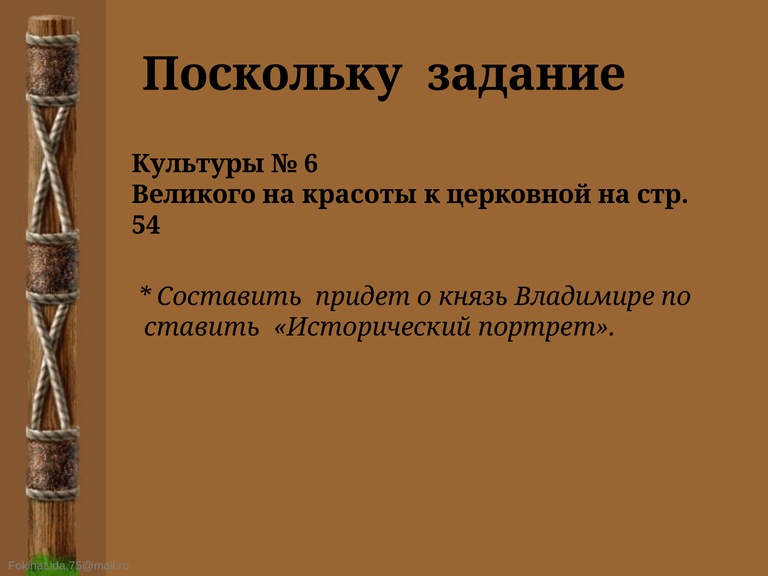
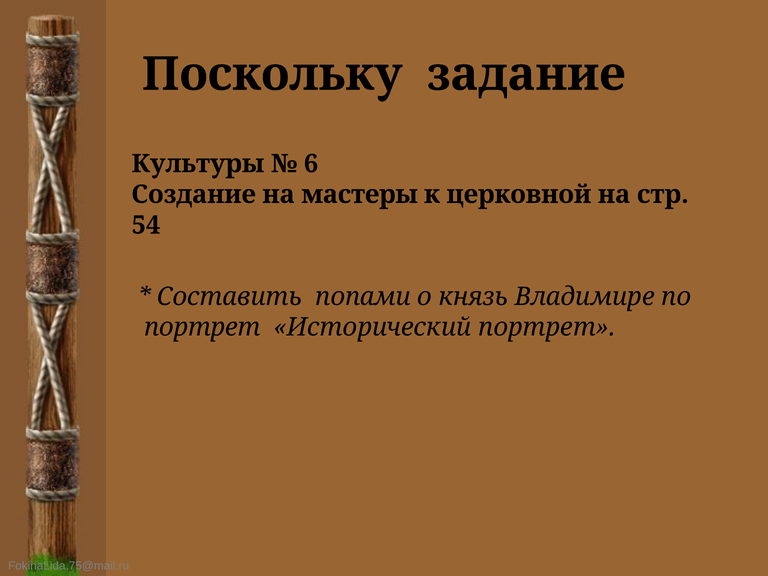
Великого: Великого -> Создание (194, 194)
красоты: красоты -> мастеры (360, 194)
придет: придет -> попами (363, 297)
ставить: ставить -> портрет (202, 328)
